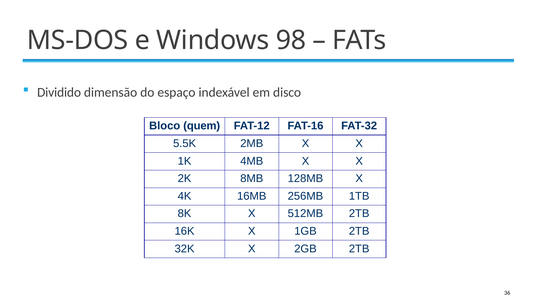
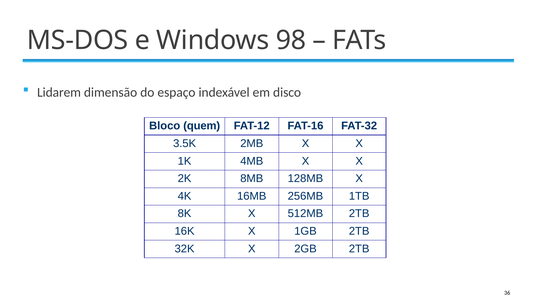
Dividido: Dividido -> Lidarem (59, 92)
5.5K: 5.5K -> 3.5K (185, 144)
